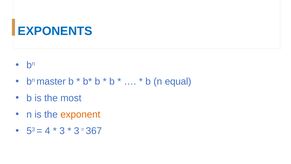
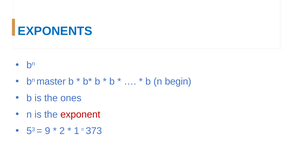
equal: equal -> begin (178, 81)
most: most -> ones (71, 98)
exponent colour: orange -> red (80, 114)
4: 4 -> 9 (48, 131)
3: 3 -> 2 (62, 131)
3: 3 -> 1 (77, 131)
367: 367 -> 373 (94, 131)
